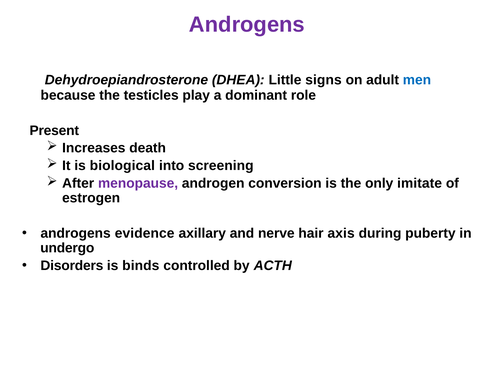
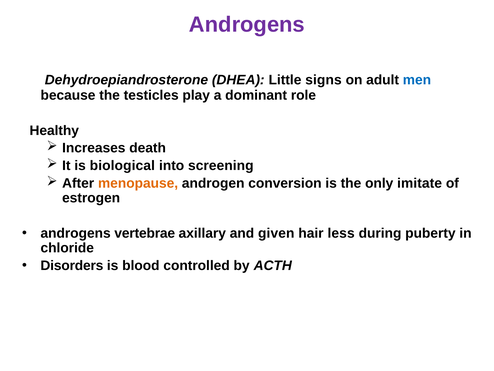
Present: Present -> Healthy (54, 130)
menopause colour: purple -> orange (138, 183)
evidence: evidence -> vertebrae (145, 233)
nerve: nerve -> given (276, 233)
axis: axis -> less (341, 233)
undergo: undergo -> chloride (67, 248)
binds: binds -> blood (141, 265)
